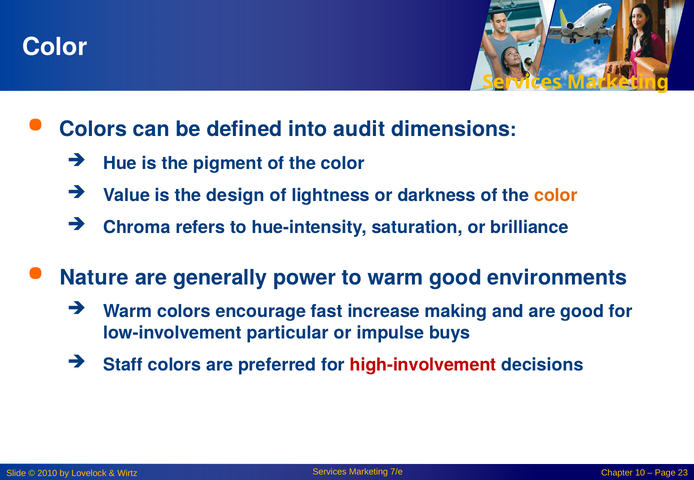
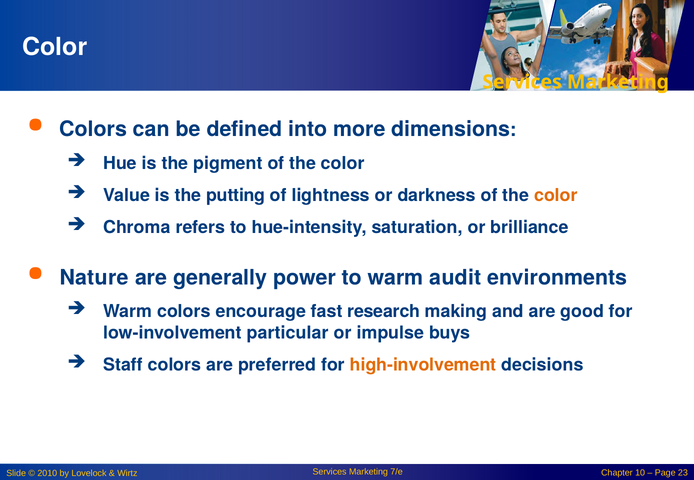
audit: audit -> more (359, 129)
design: design -> putting (236, 195)
warm good: good -> audit (455, 278)
increase: increase -> research (384, 312)
high-involvement colour: red -> orange (423, 365)
